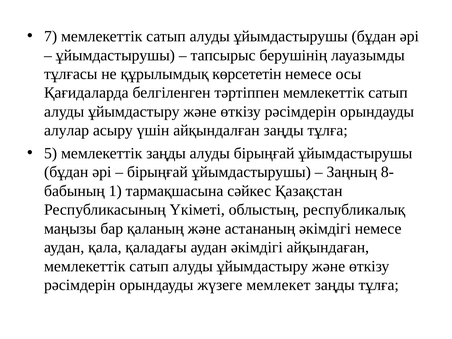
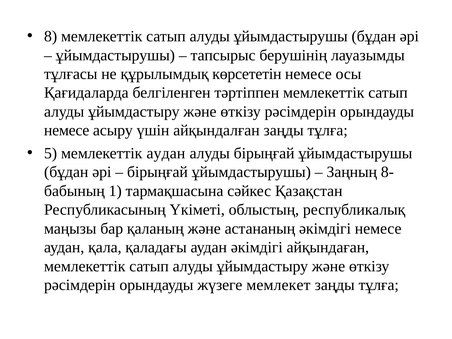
7: 7 -> 8 (51, 36)
алулар: алулар -> немесе (67, 130)
мемлекеттік заңды: заңды -> аудан (166, 153)
